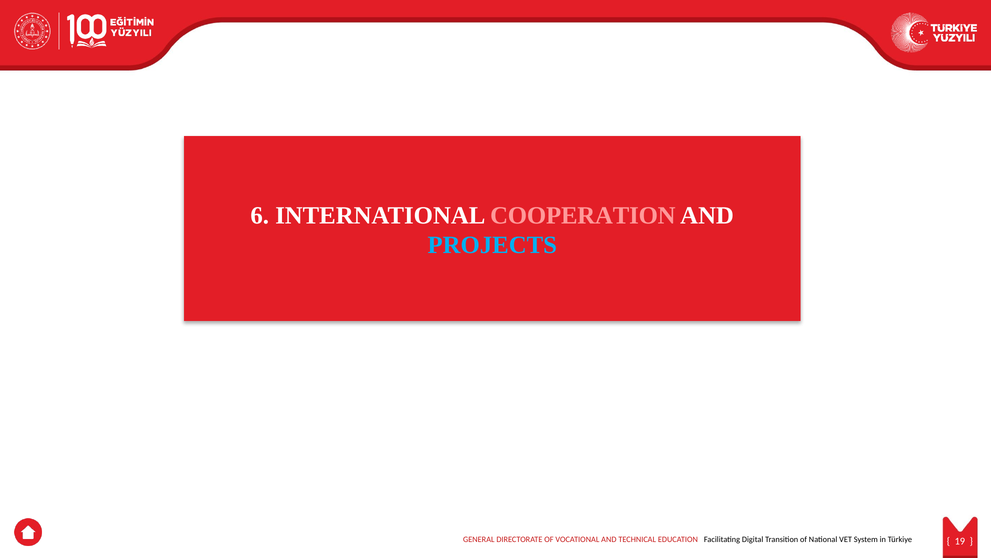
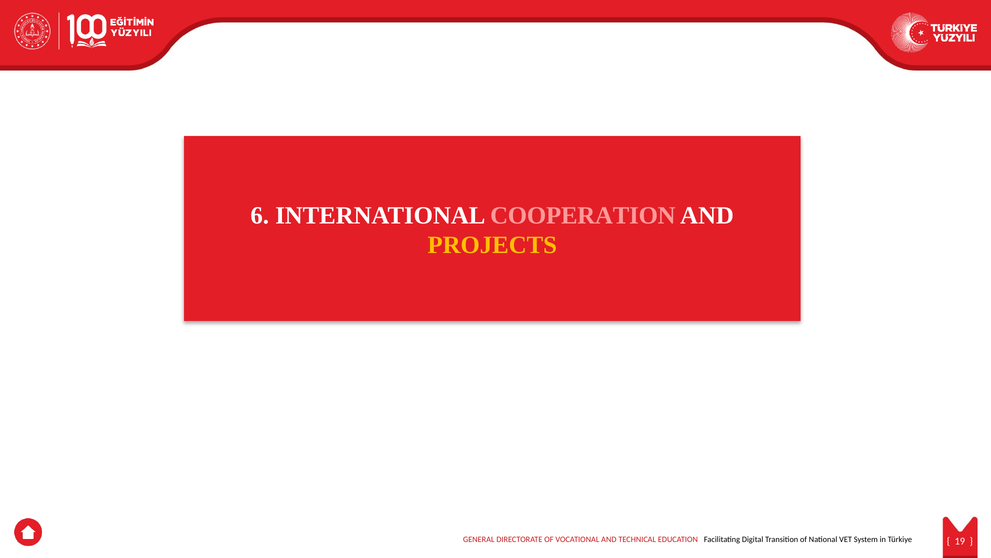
PROJECTS colour: light blue -> yellow (492, 245)
